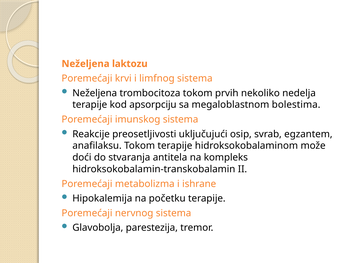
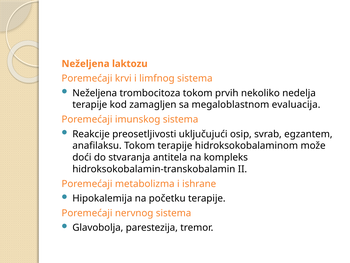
apsorpciju: apsorpciju -> zamagljen (153, 105)
bolestima: bolestima -> evaluacija (296, 105)
